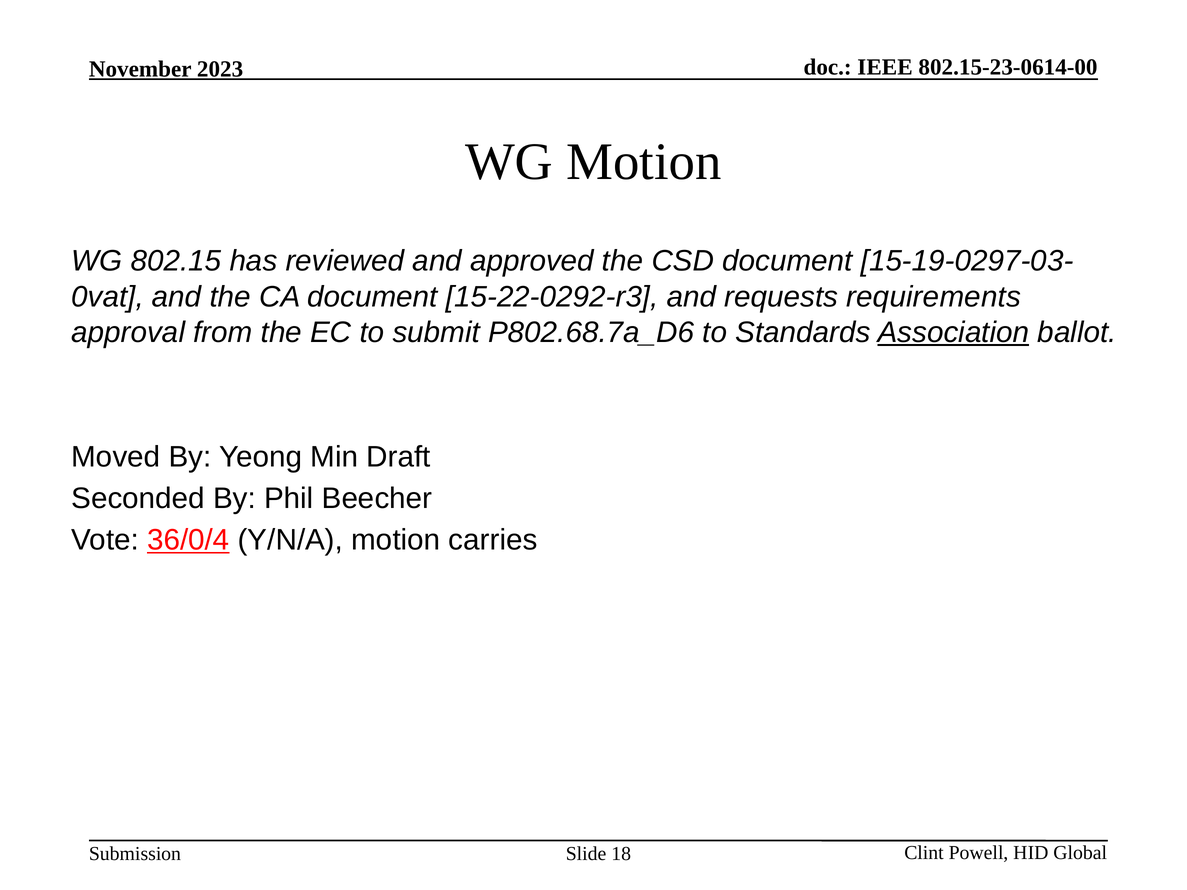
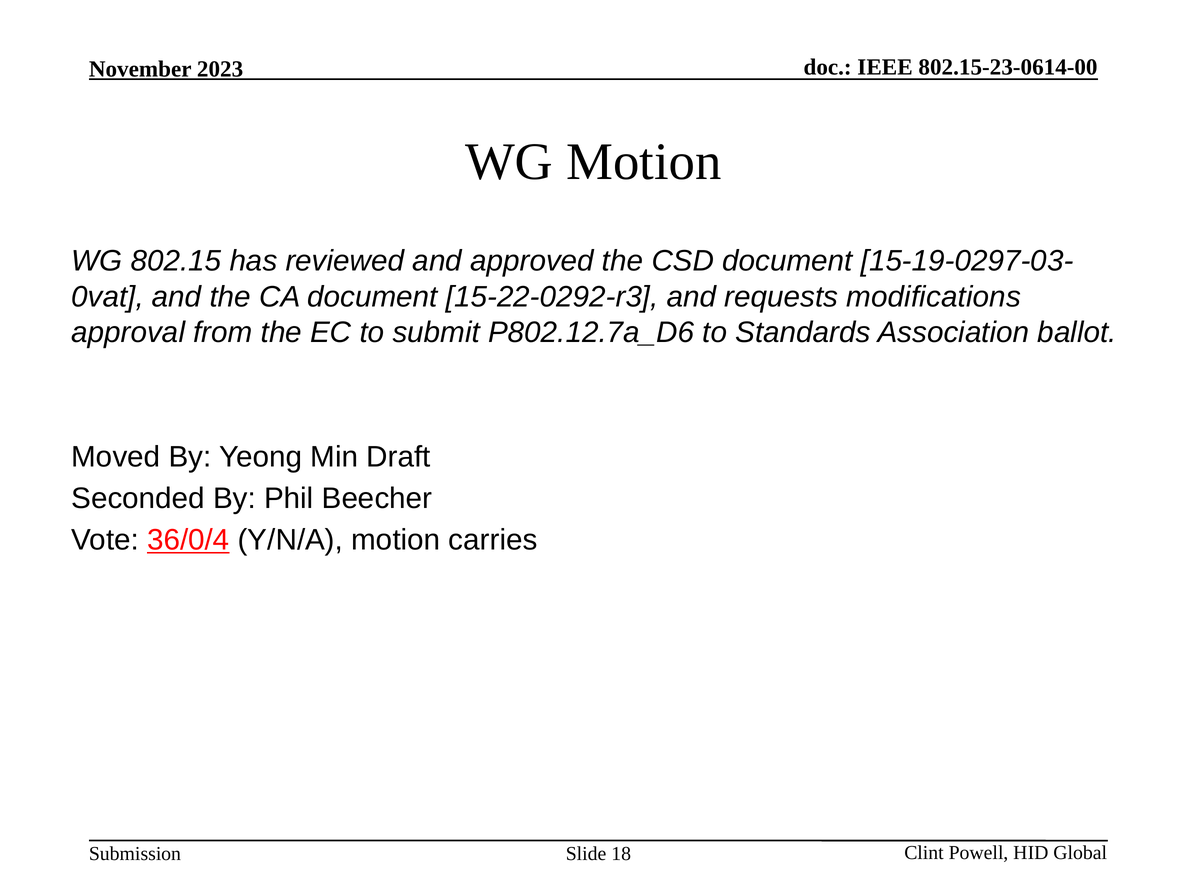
requirements: requirements -> modifications (934, 297)
P802.68.7a_D6: P802.68.7a_D6 -> P802.12.7a_D6 (591, 332)
Association underline: present -> none (953, 332)
